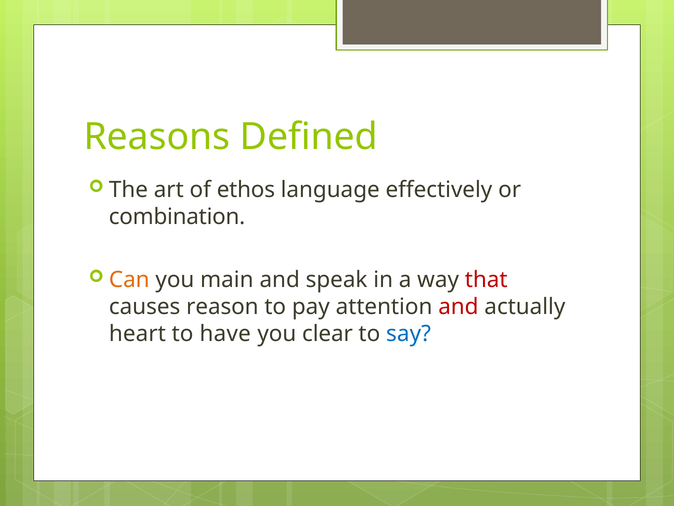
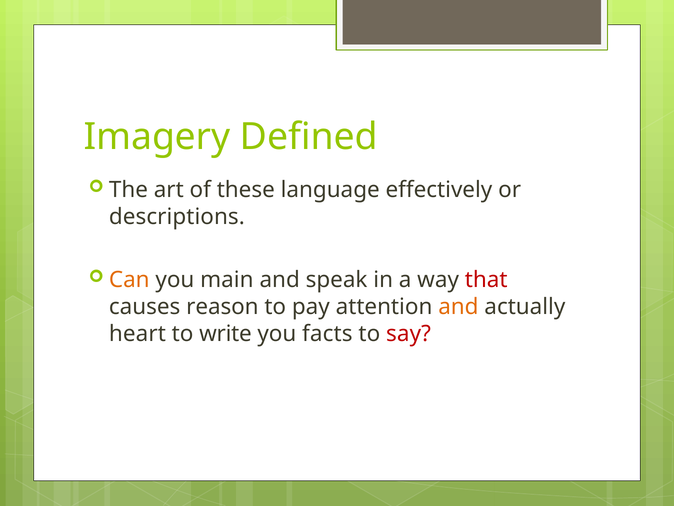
Reasons: Reasons -> Imagery (157, 137)
ethos: ethos -> these (246, 190)
combination: combination -> descriptions (177, 217)
and colour: red -> orange (458, 307)
have: have -> write (225, 333)
clear: clear -> facts (327, 333)
say colour: blue -> red (409, 333)
